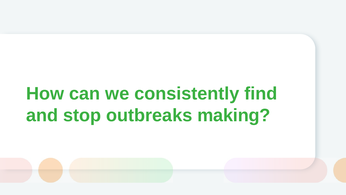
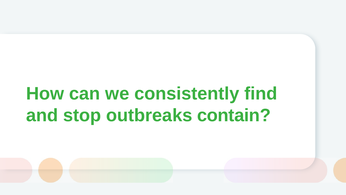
making: making -> contain (234, 115)
